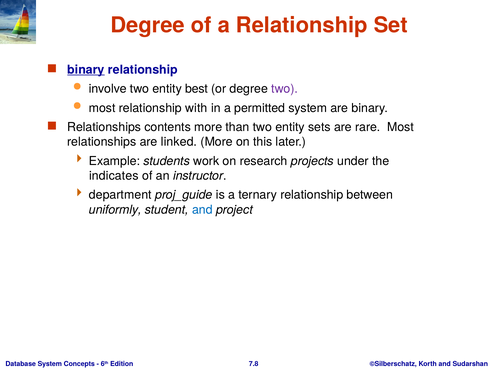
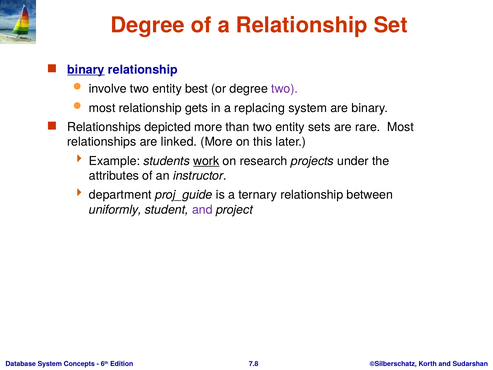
with: with -> gets (196, 108)
permitted: permitted -> replacing (260, 108)
contents: contents -> depicted (168, 127)
work underline: none -> present (206, 161)
indicates: indicates -> attributes (114, 176)
and colour: blue -> purple (202, 210)
